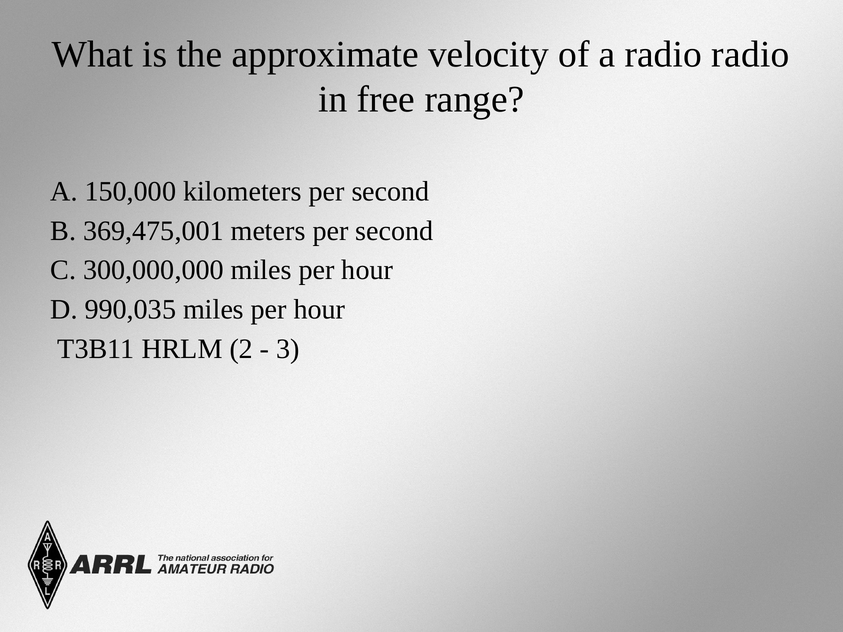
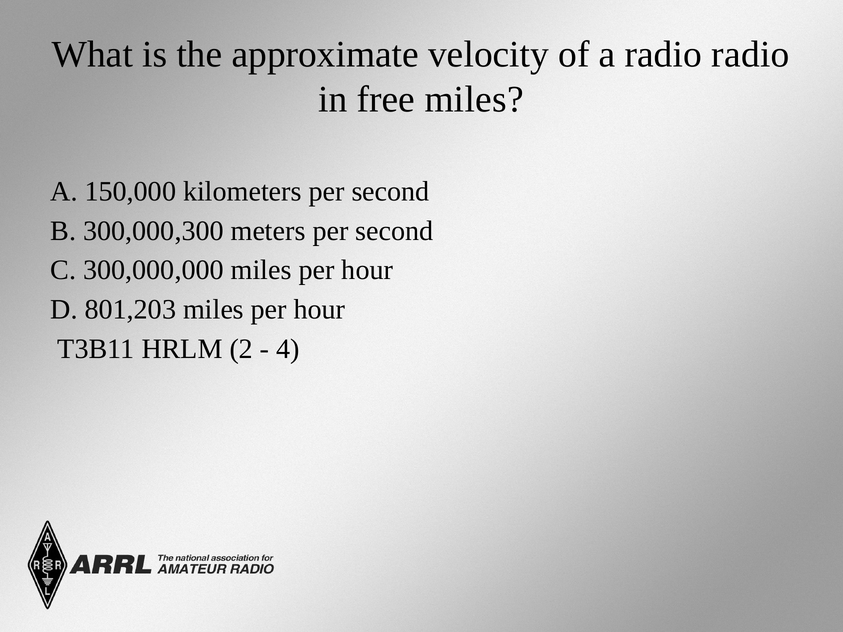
free range: range -> miles (474, 100)
369,475,001: 369,475,001 -> 300,000,300 (153, 231)
990,035: 990,035 -> 801,203 (130, 310)
3: 3 -> 4 (288, 349)
